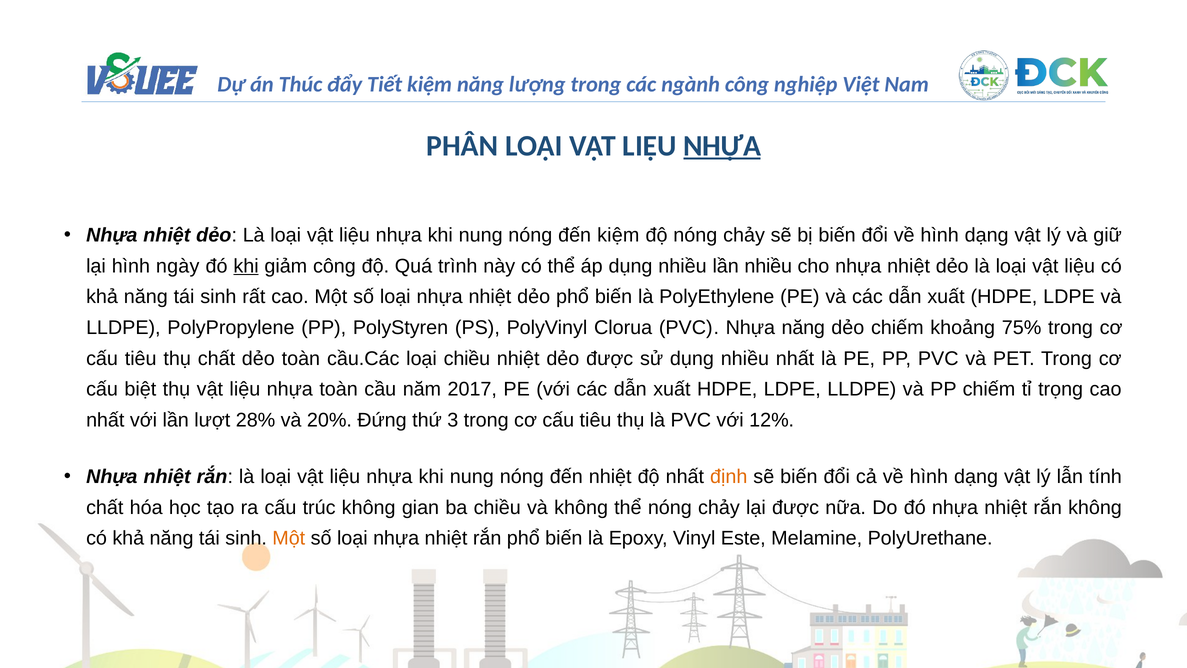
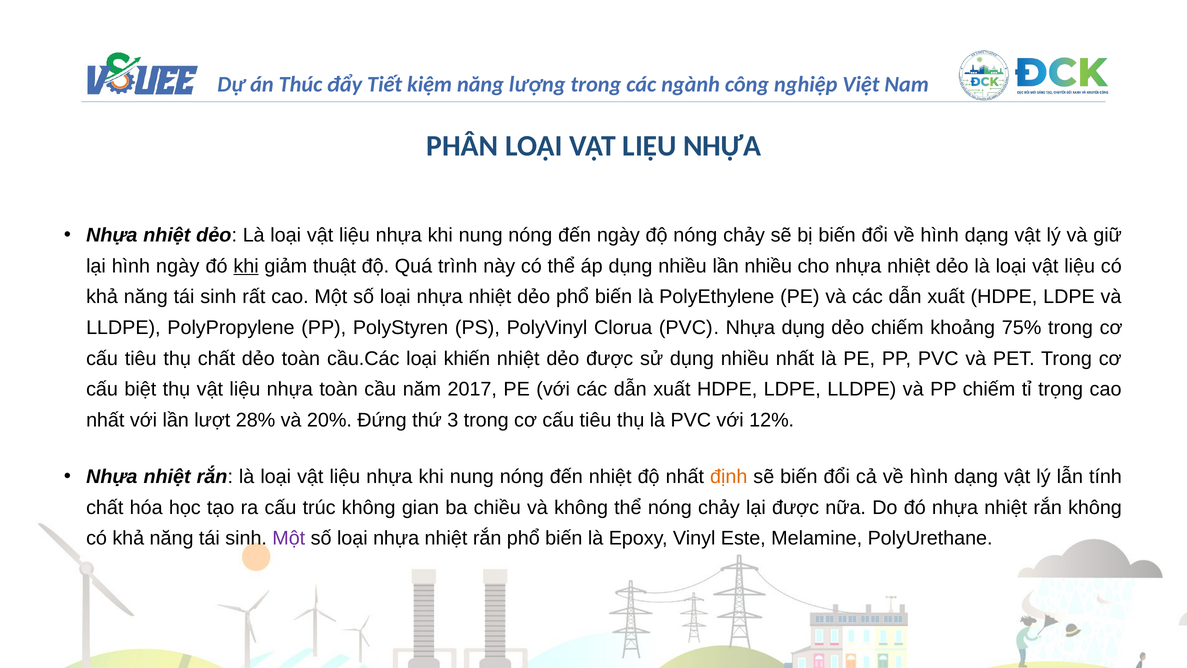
NHỰA underline: present -> none (722, 146)
đến kiệm: kiệm -> ngày (618, 235)
giảm công: công -> thuật (335, 266)
Nhựa năng: năng -> dụng (803, 328)
loại chiều: chiều -> khiến (467, 358)
Một colour: orange -> purple (289, 538)
